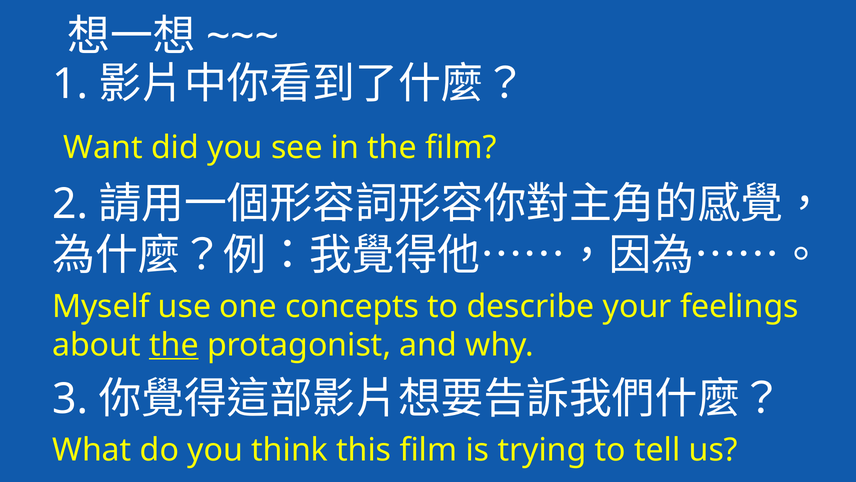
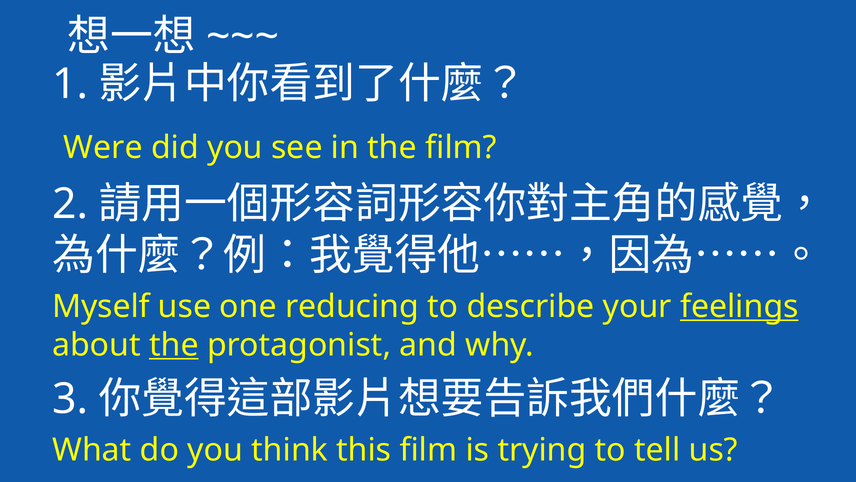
Want: Want -> Were (103, 148)
concepts: concepts -> reducing (352, 306)
feelings underline: none -> present (739, 306)
